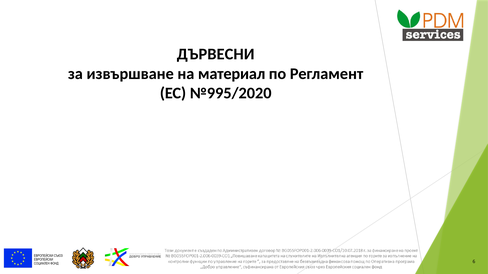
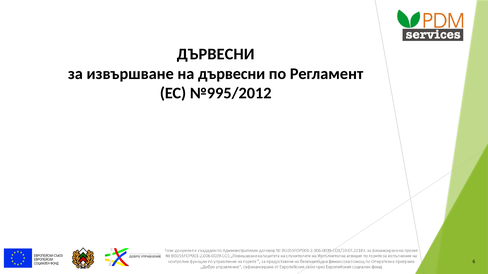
на материал: материал -> дървесни (232, 74)
№995/2020: №995/2020 -> №995/2012 (231, 93)
